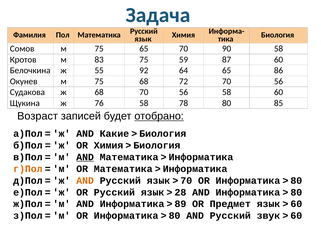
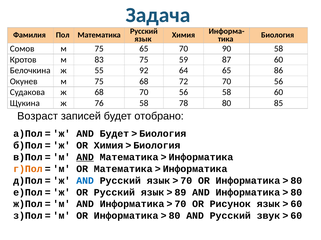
отобрано underline: present -> none (159, 117)
AND Какие: Какие -> Будет (114, 134)
AND colour: orange -> blue (85, 181)
28: 28 -> 89 (180, 193)
89: 89 -> 70 (180, 205)
Предмет: Предмет -> Рисунок (230, 205)
